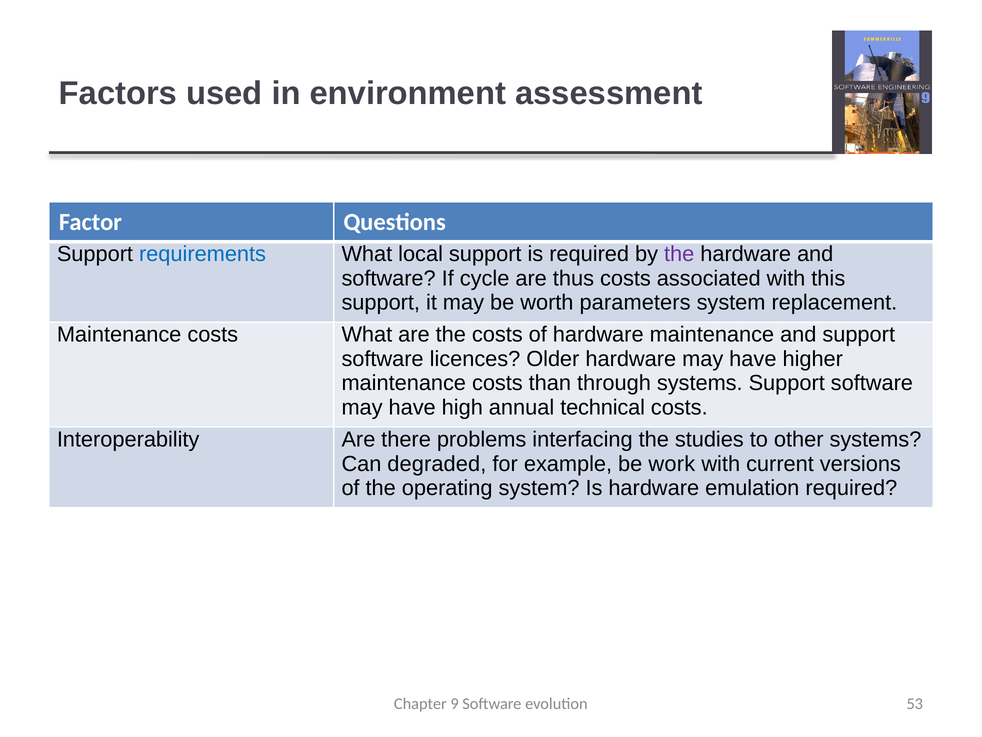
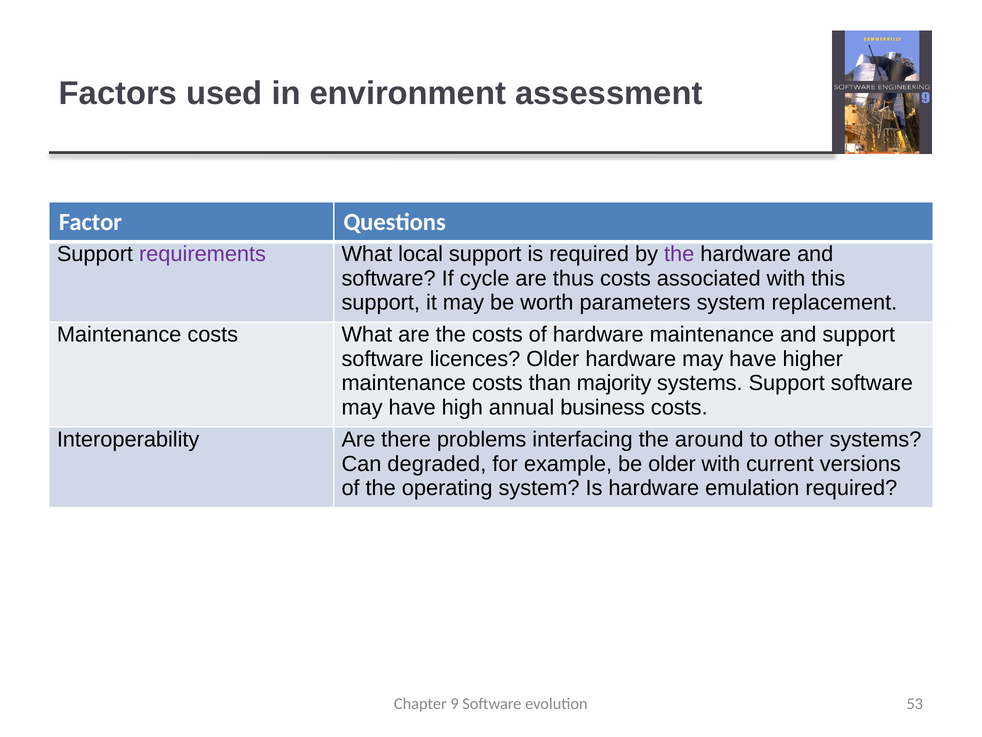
requirements colour: blue -> purple (203, 254)
through: through -> majority (614, 383)
technical: technical -> business (603, 407)
studies: studies -> around (709, 439)
be work: work -> older (672, 464)
